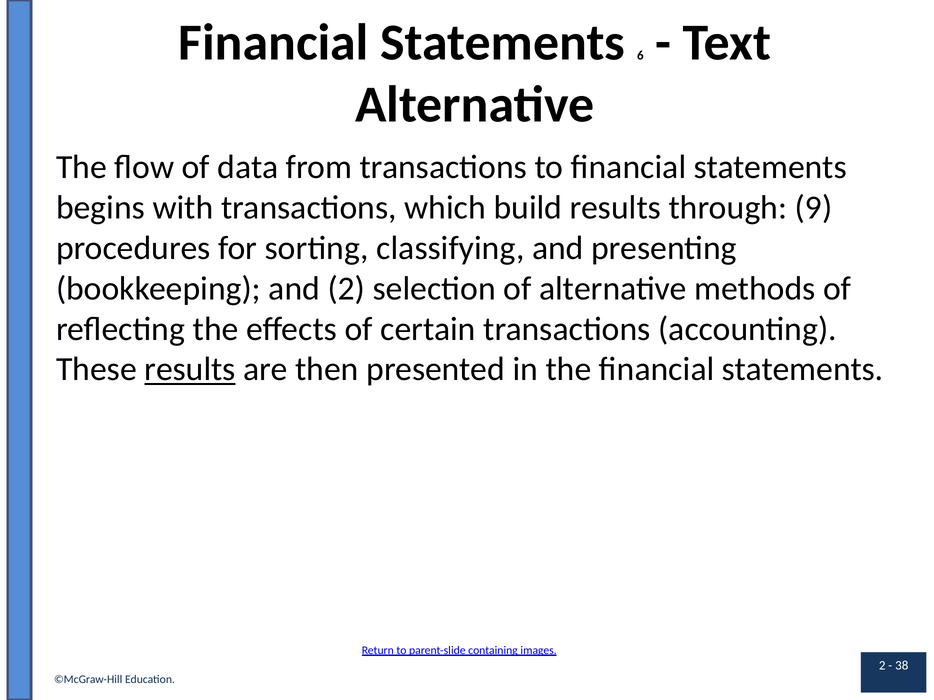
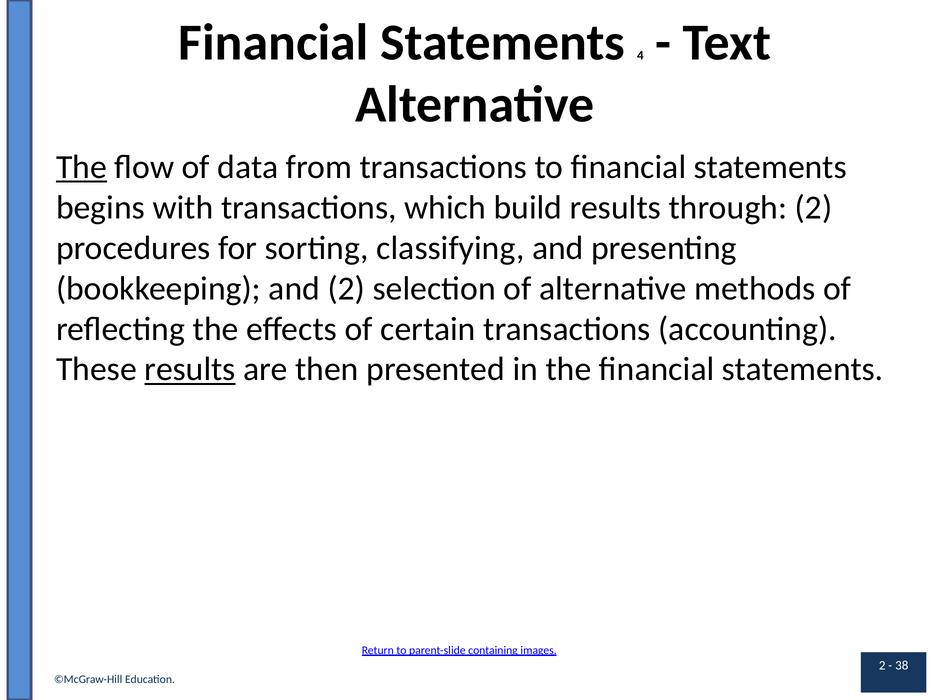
6: 6 -> 4 (640, 55)
The underline: none -> present (81, 167)
through 9: 9 -> 2 (813, 208)
